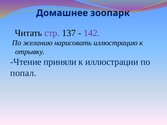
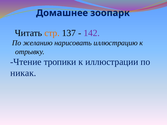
стр colour: purple -> orange (52, 33)
приняли: приняли -> тропики (60, 62)
попал: попал -> никак (23, 73)
